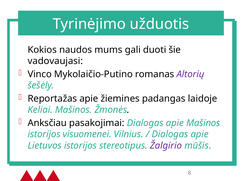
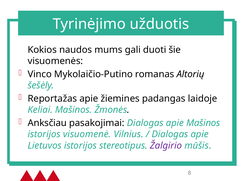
vadovaujasi: vadovaujasi -> visuomenės (55, 61)
Altorių colour: purple -> black (191, 74)
visuomenei: visuomenei -> visuomenė (87, 135)
